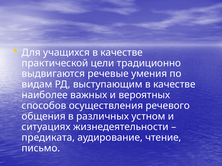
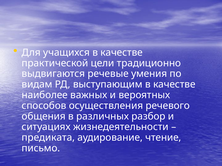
устном: устном -> разбор (148, 117)
